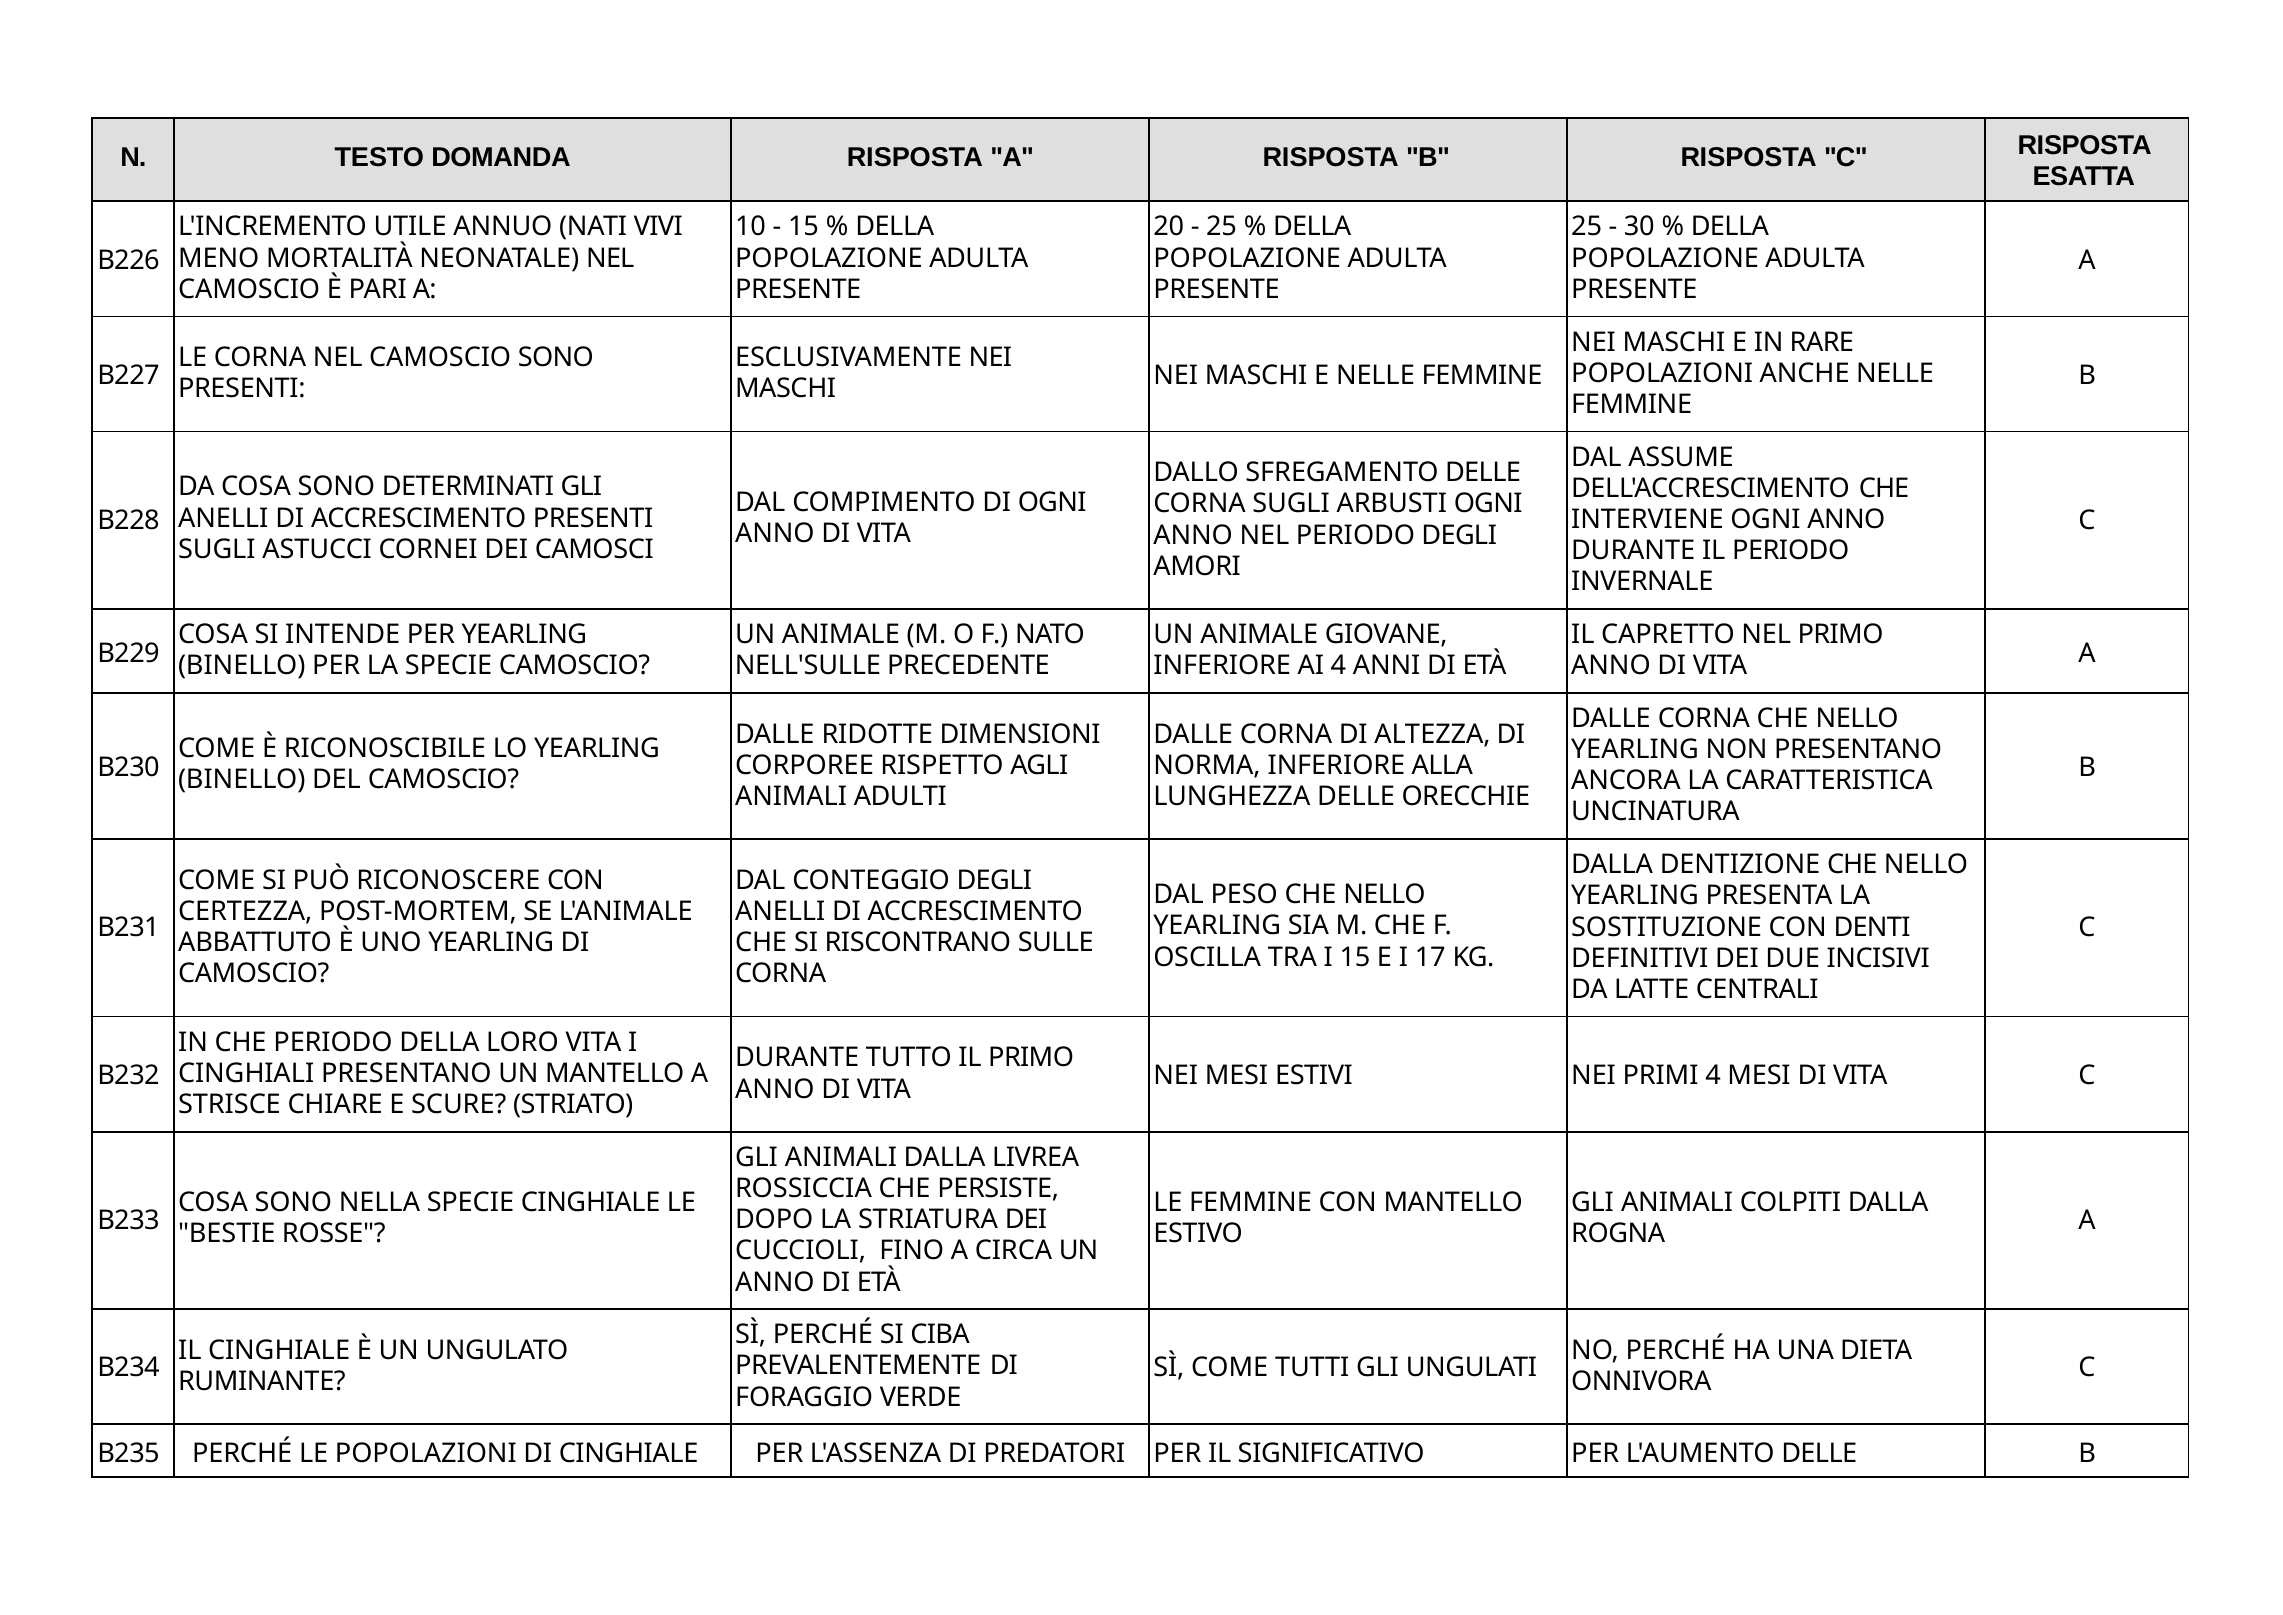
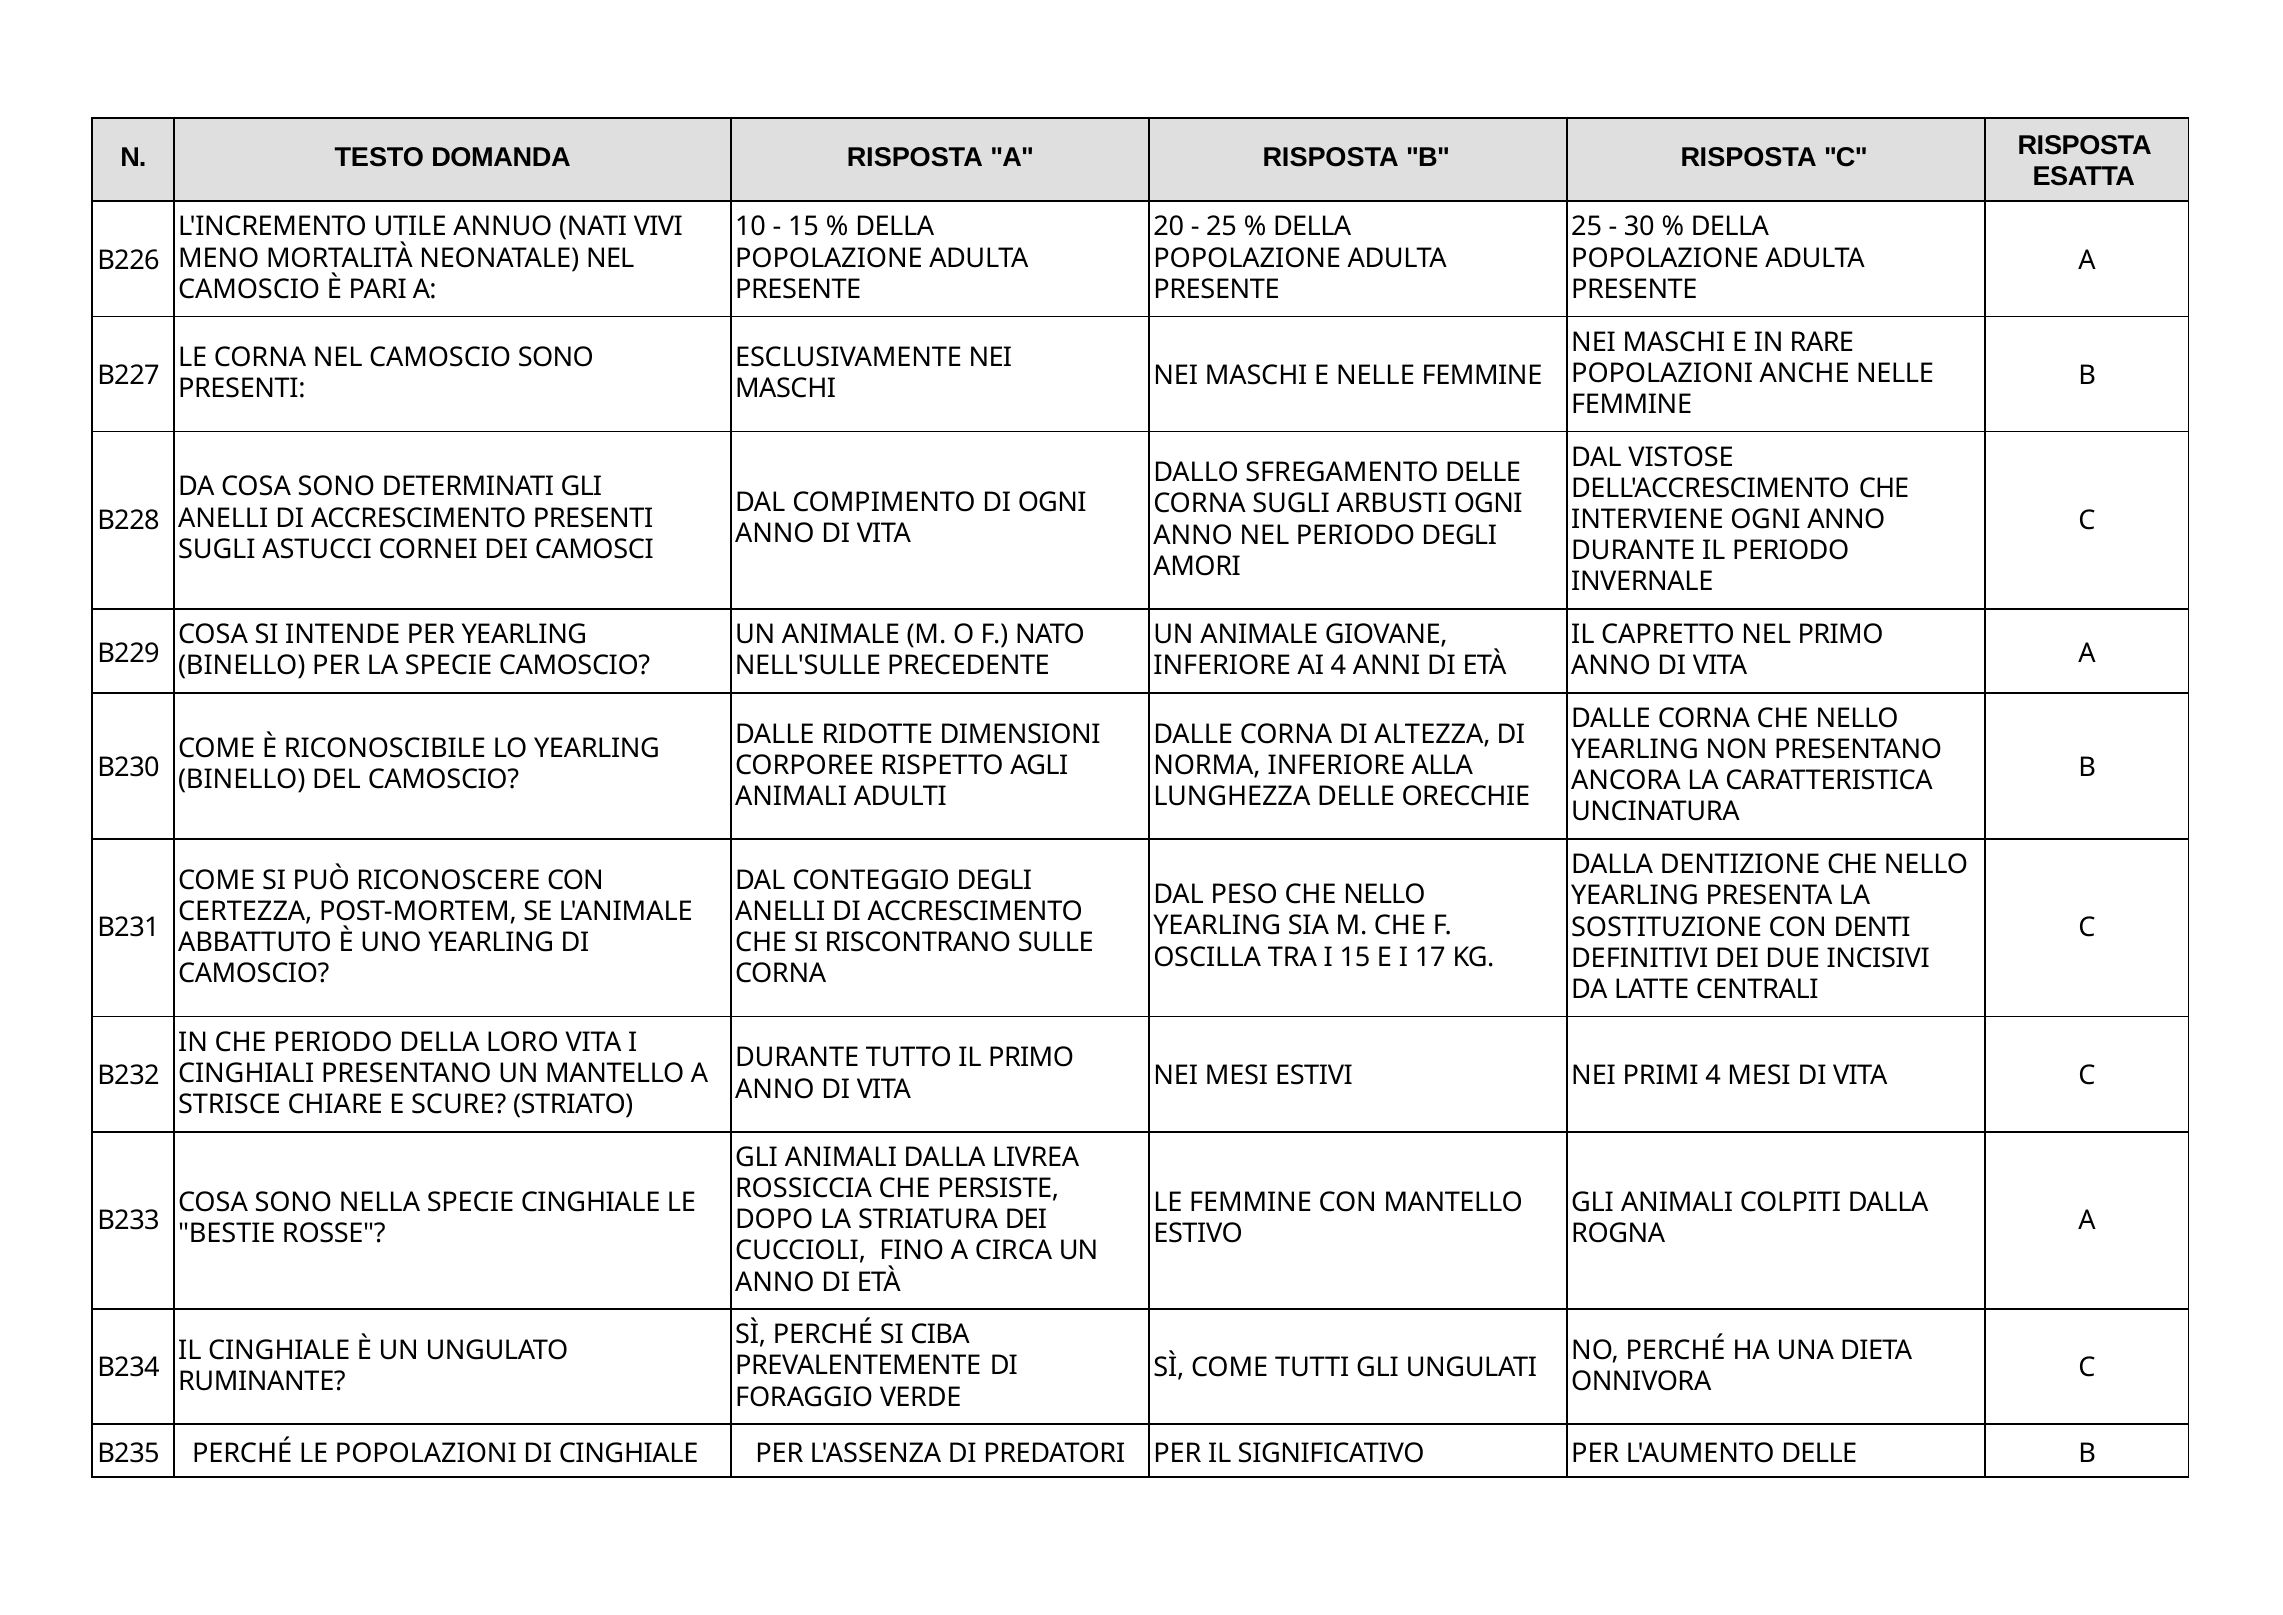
ASSUME: ASSUME -> VISTOSE (1681, 457)
